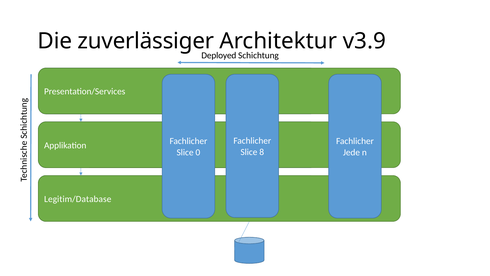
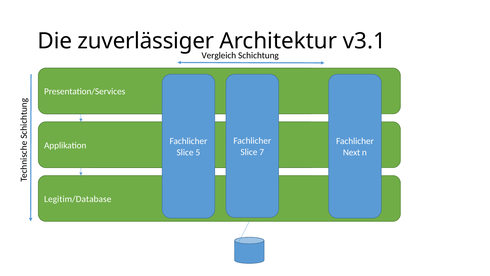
v3.9: v3.9 -> v3.1 (364, 41)
Deployed: Deployed -> Vergleich (219, 55)
8: 8 -> 7 (262, 152)
0: 0 -> 5 (198, 152)
Jede: Jede -> Next (352, 152)
